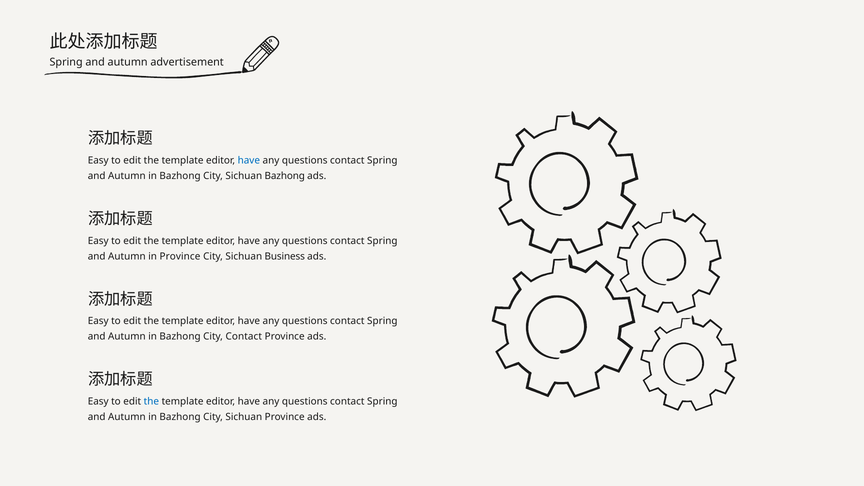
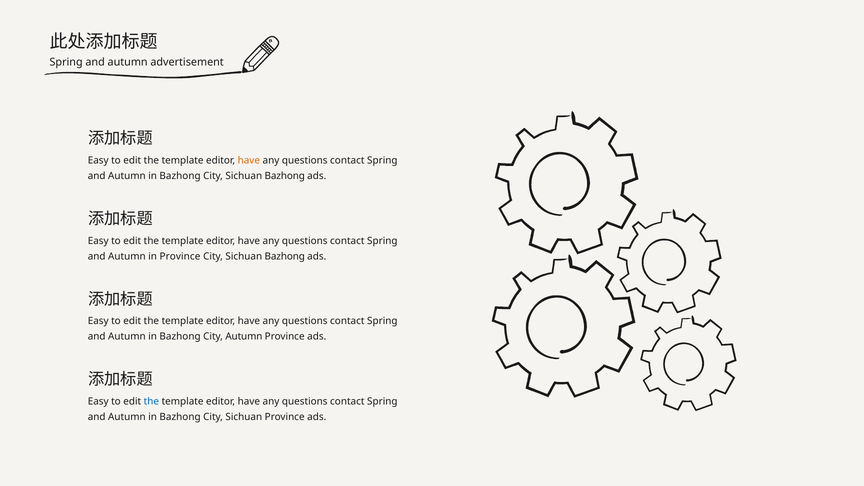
have colour: blue -> orange (249, 161)
Business: Business -> Bazhong (285, 256)
City Contact: Contact -> Autumn (244, 337)
